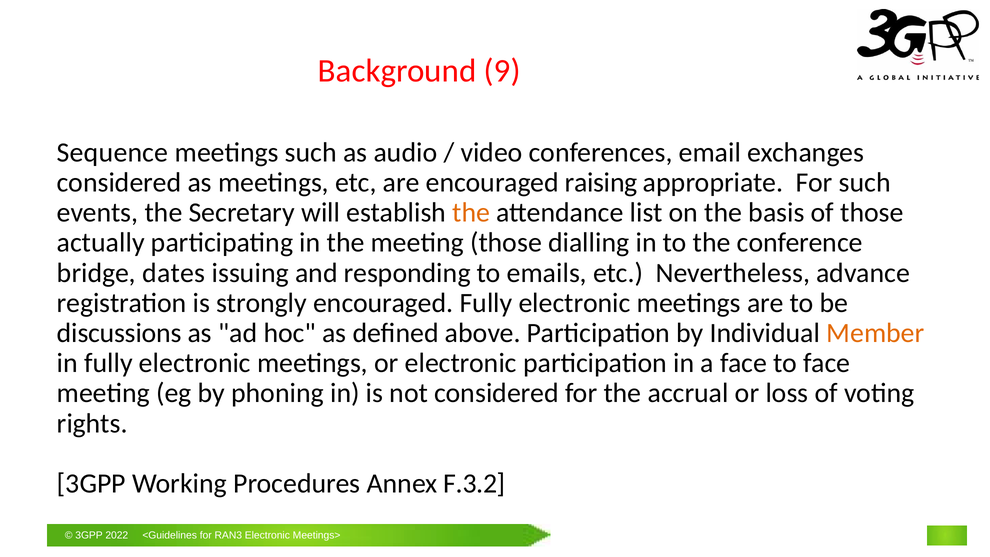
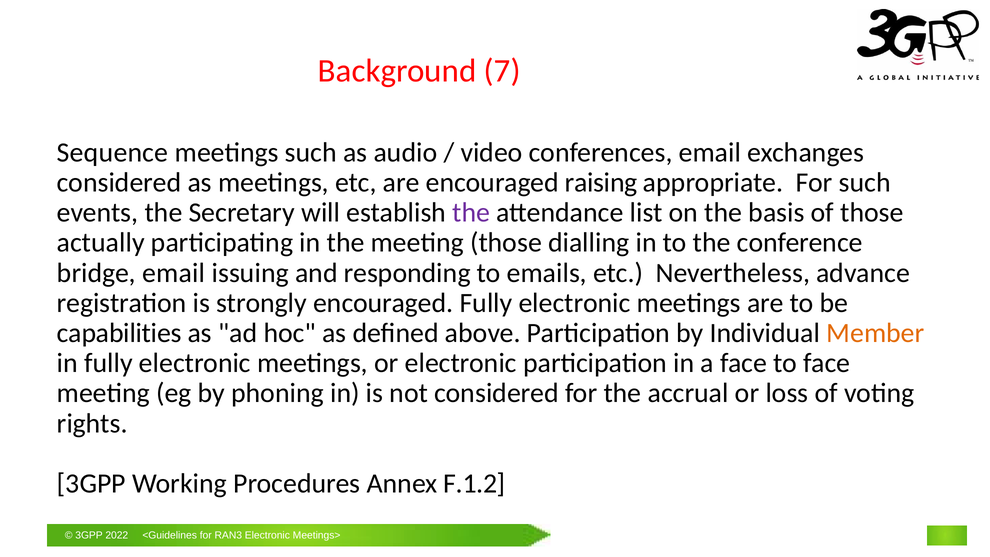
9: 9 -> 7 (502, 71)
the colour: orange -> purple (471, 213)
bridge dates: dates -> email (174, 273)
discussions: discussions -> capabilities (119, 333)
F.3.2: F.3.2 -> F.1.2 (474, 484)
